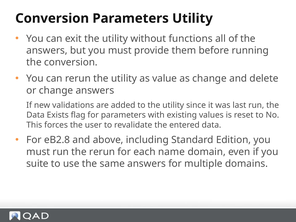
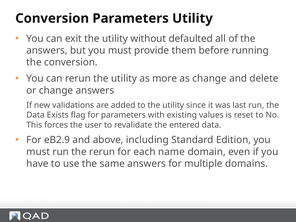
functions: functions -> defaulted (191, 39)
value: value -> more (165, 79)
eB2.8: eB2.8 -> eB2.9 (57, 140)
suite: suite -> have (37, 164)
